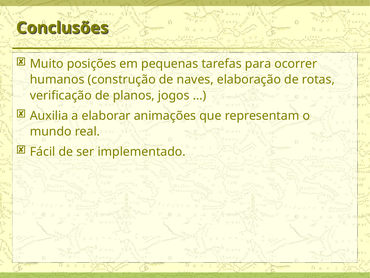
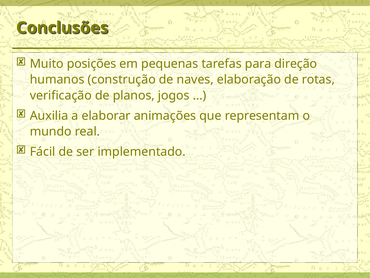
ocorrer: ocorrer -> direção (296, 64)
